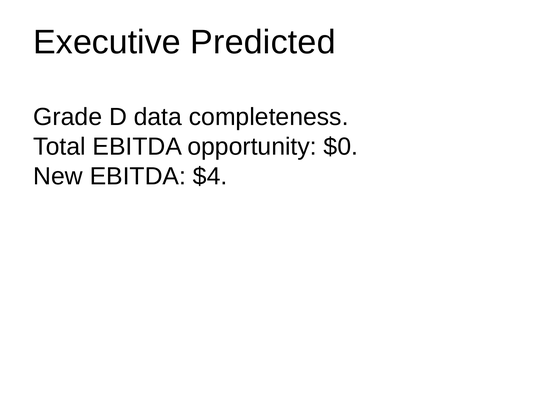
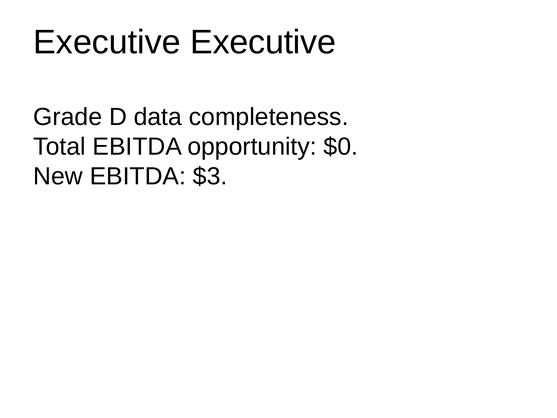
Executive Predicted: Predicted -> Executive (263, 42)
$4: $4 -> $3 (210, 176)
